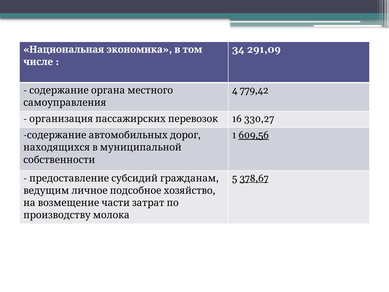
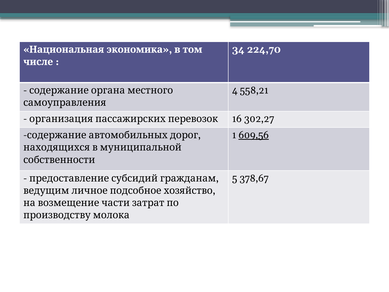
291,09: 291,09 -> 224,70 (264, 49)
779,42: 779,42 -> 558,21 (254, 90)
330,27: 330,27 -> 302,27 (259, 119)
378,67 underline: present -> none (254, 178)
